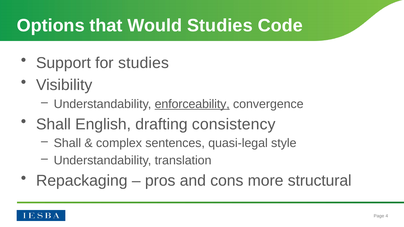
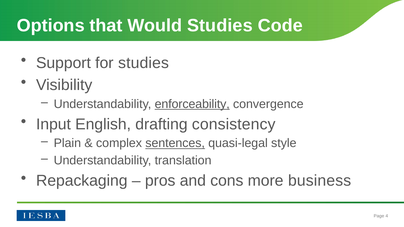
Shall: Shall -> Input (53, 124)
Shall: Shall -> Plain (67, 143)
sentences underline: none -> present (175, 143)
structural: structural -> business (320, 181)
